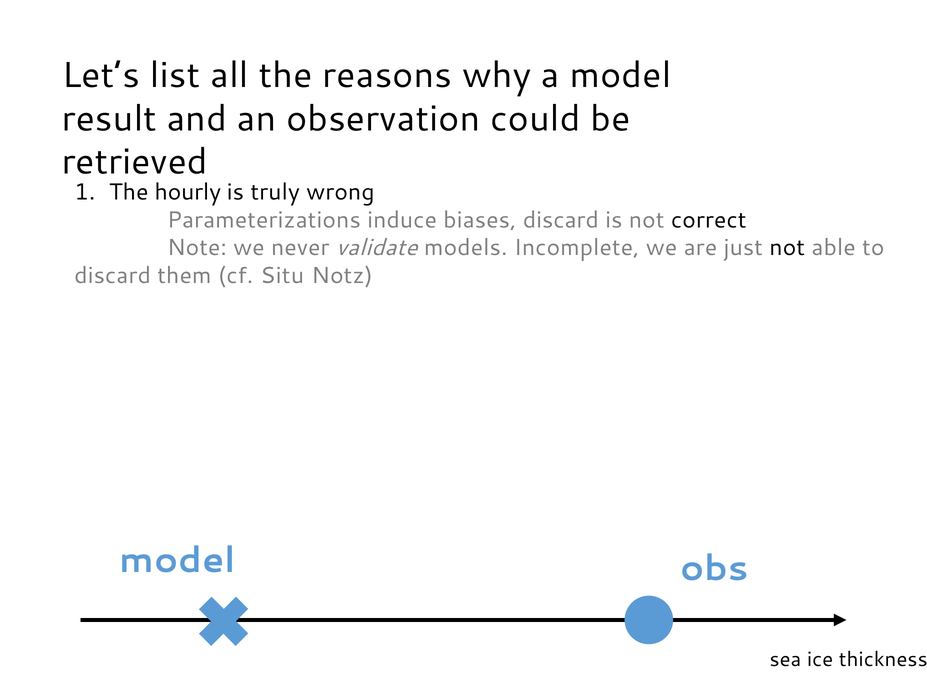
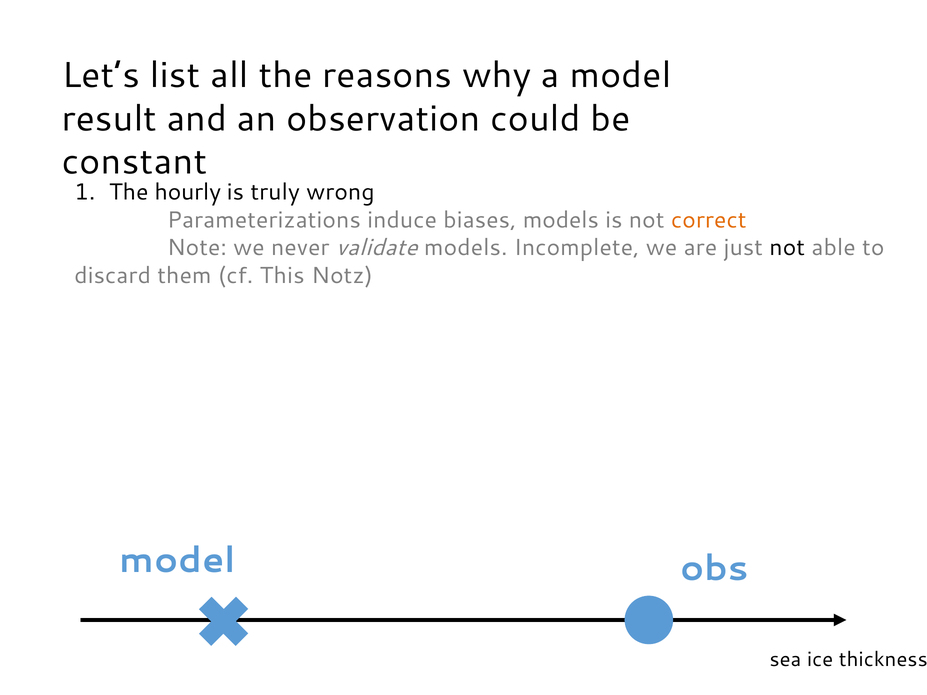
retrieved: retrieved -> constant (134, 162)
biases discard: discard -> models (561, 220)
correct colour: black -> orange (709, 220)
Situ: Situ -> This (282, 276)
